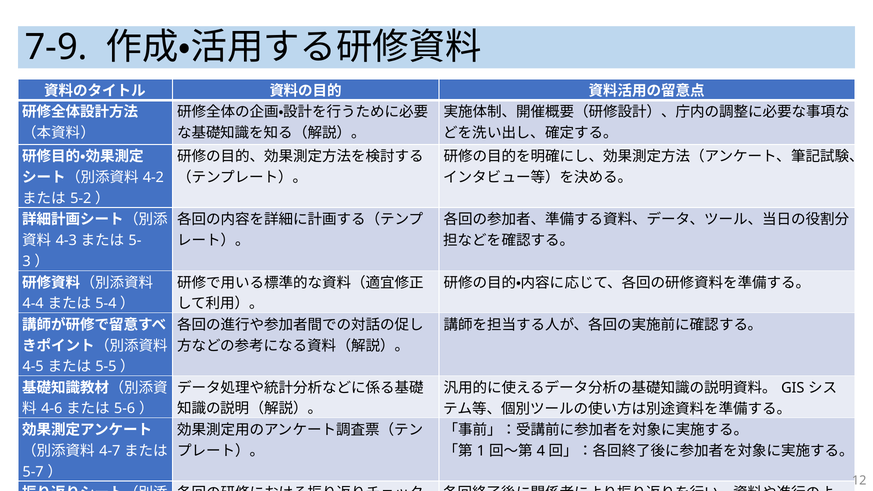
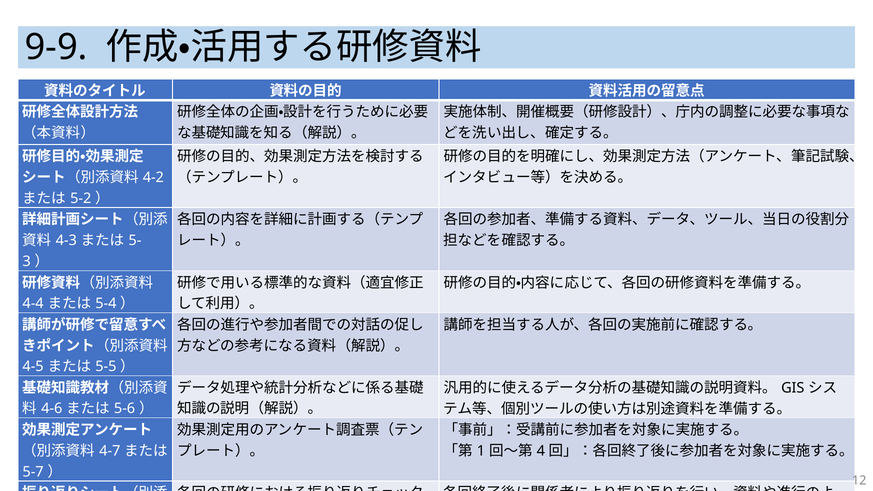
7-9: 7-9 -> 9-9 (56, 47)
